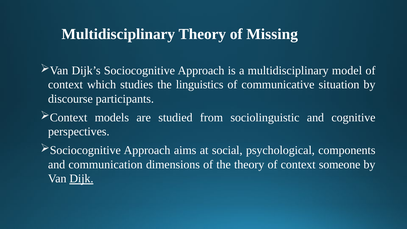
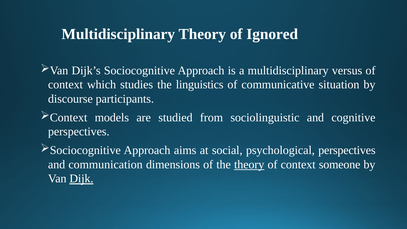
Missing: Missing -> Ignored (272, 34)
model: model -> versus (347, 70)
psychological components: components -> perspectives (347, 150)
theory underline: none -> present (249, 164)
